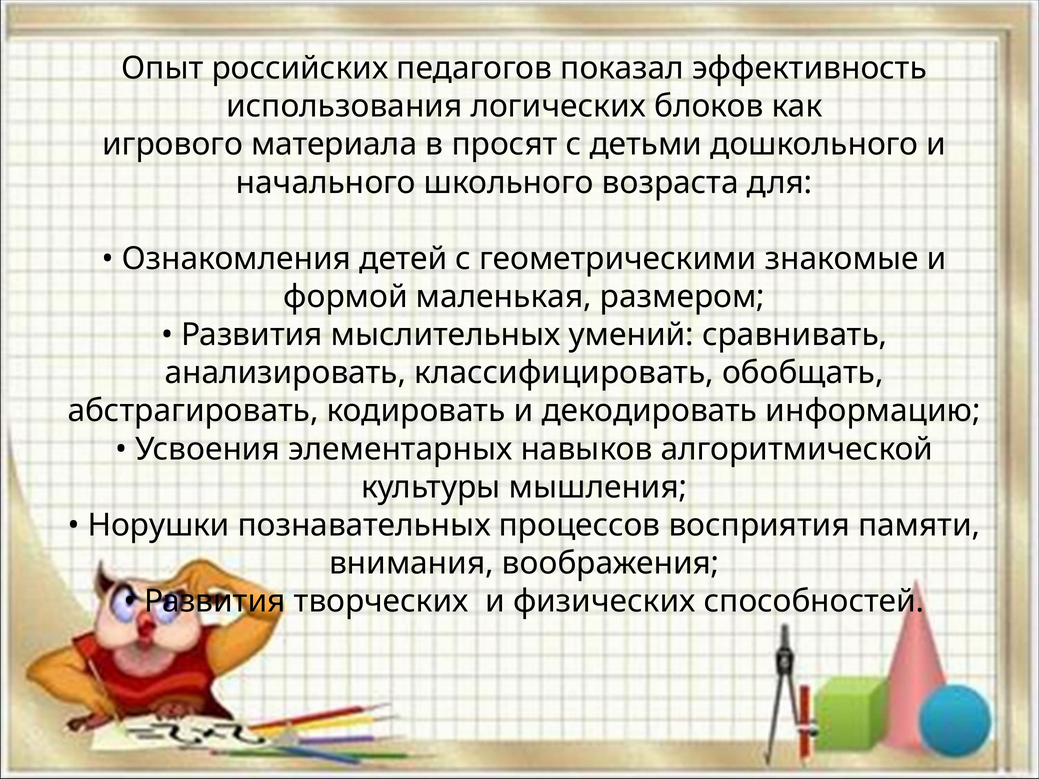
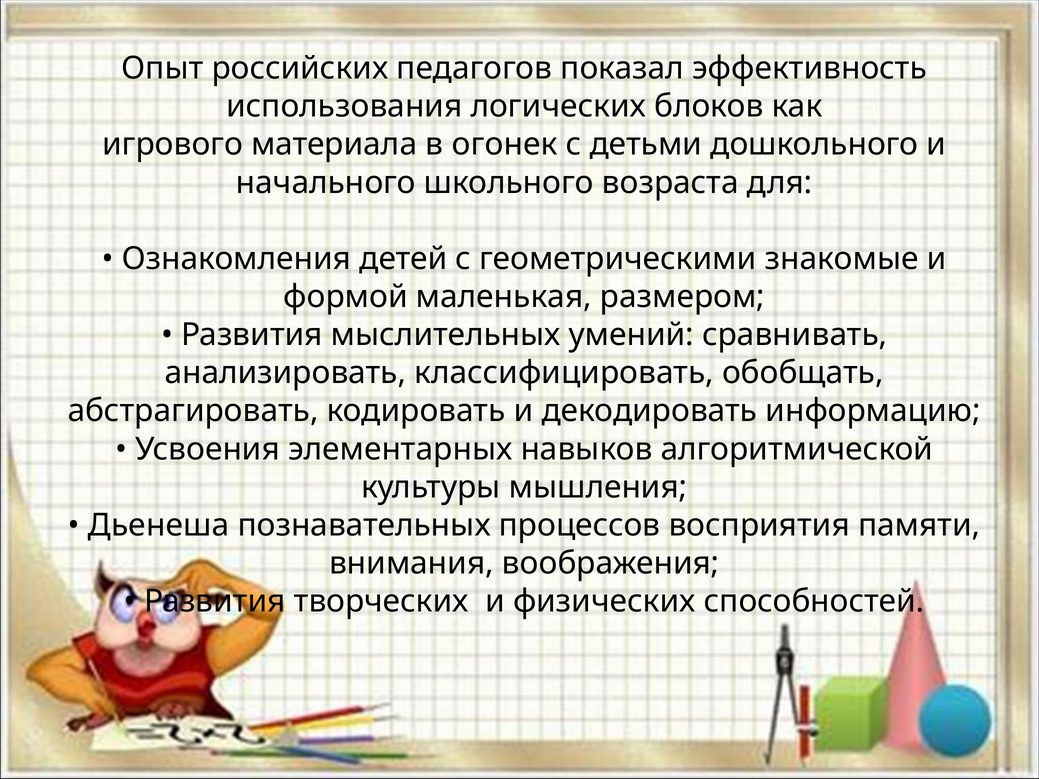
просят: просят -> огонек (505, 145)
Норушки: Норушки -> Дьенеша (159, 525)
